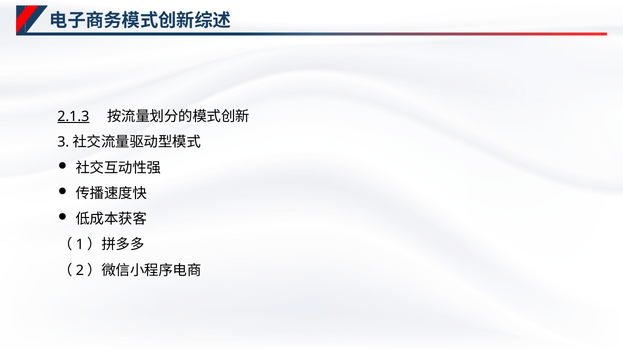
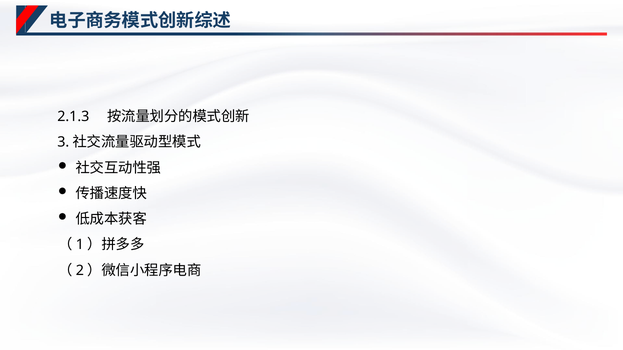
2.1.3 underline: present -> none (73, 117)
